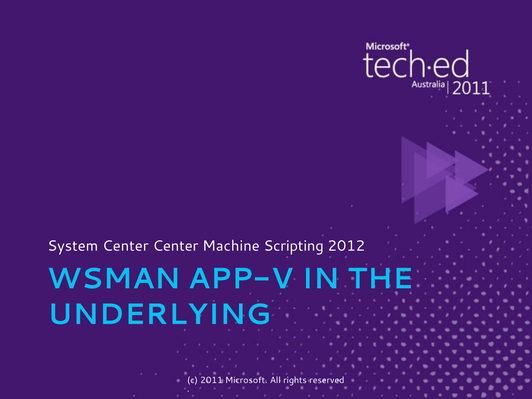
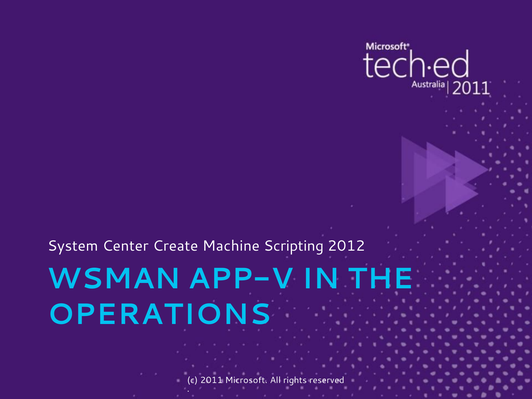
Center Center: Center -> Create (175, 246)
UNDERLYING: UNDERLYING -> OPERATIONS (159, 314)
